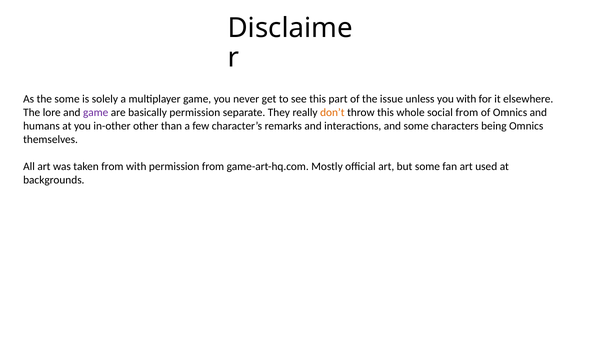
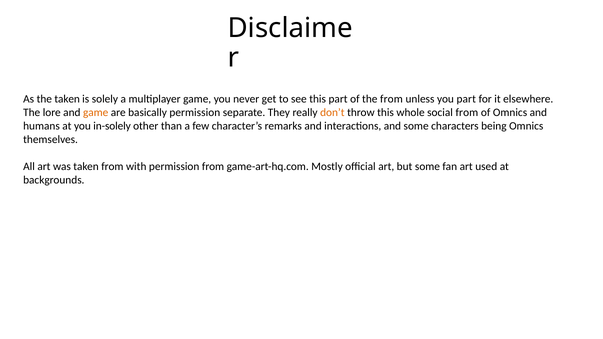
the some: some -> taken (67, 99)
the issue: issue -> from (391, 99)
you with: with -> part (466, 99)
game colour: purple -> orange (96, 112)
in-other: in-other -> in-solely (112, 126)
